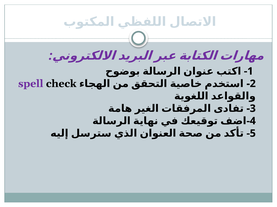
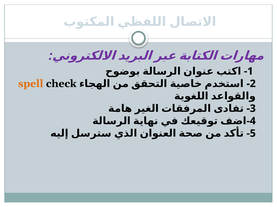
spell colour: purple -> orange (31, 84)
